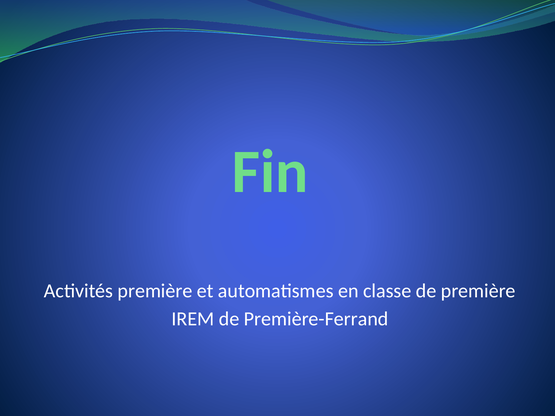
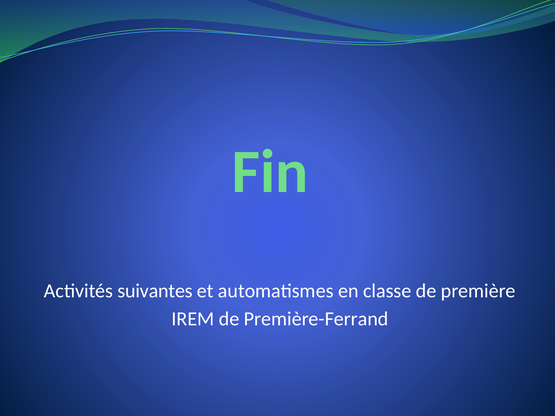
Activités première: première -> suivantes (155, 291)
